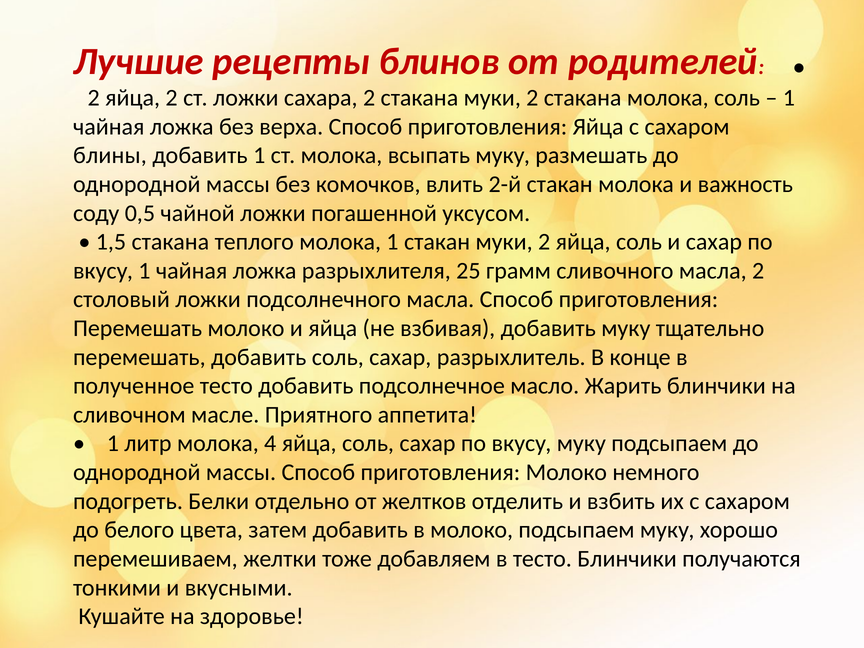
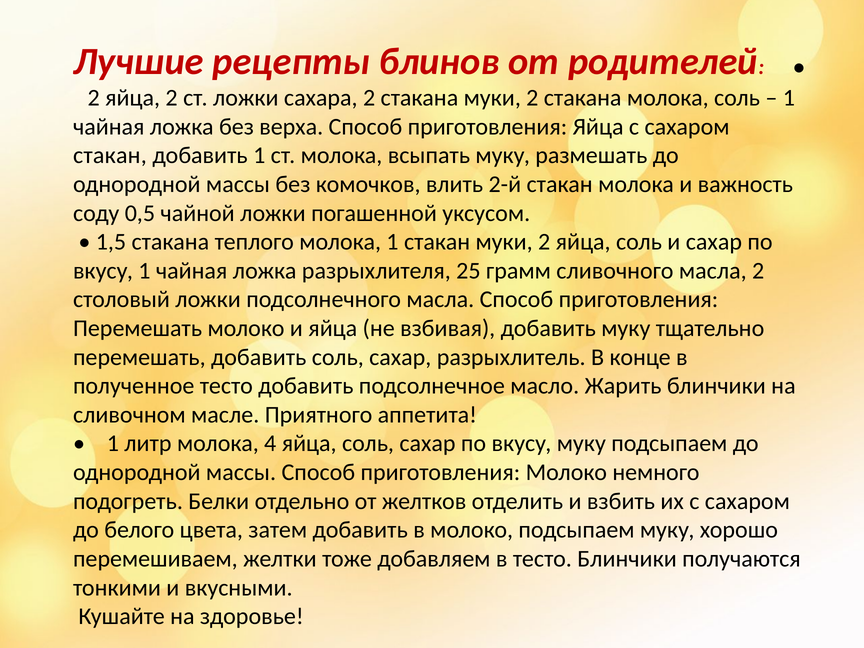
блины: блины -> стакан (110, 155)
